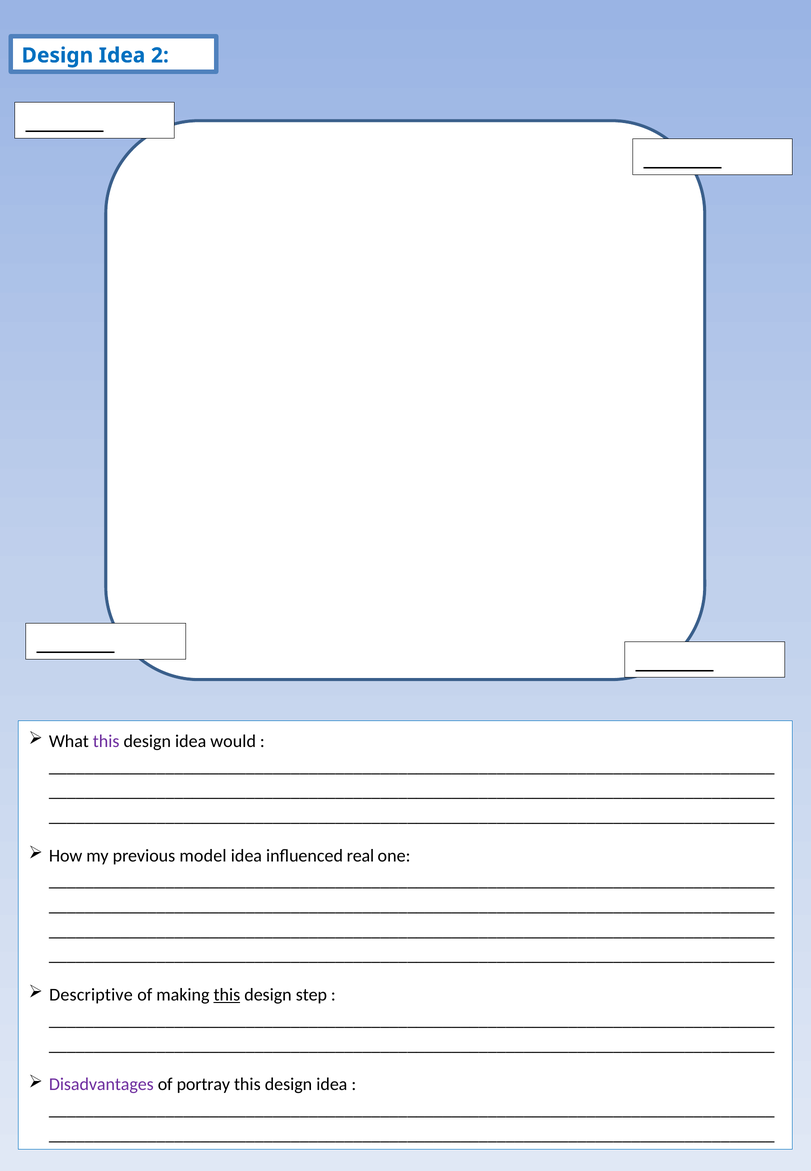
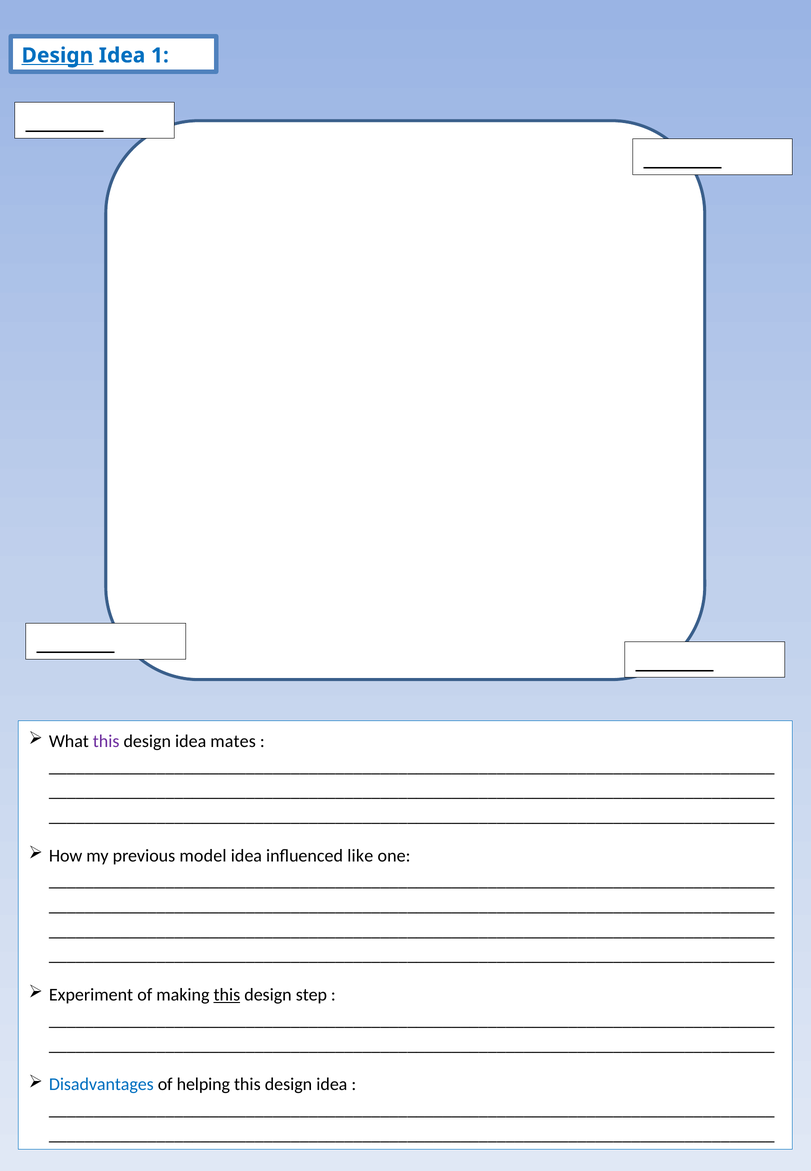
Design underline: none -> present (57, 55)
2: 2 -> 1 (160, 55)
would: would -> mates (233, 741)
real: real -> like (360, 856)
Descriptive: Descriptive -> Experiment (91, 995)
Disadvantages colour: purple -> blue (101, 1085)
portray: portray -> helping (203, 1085)
